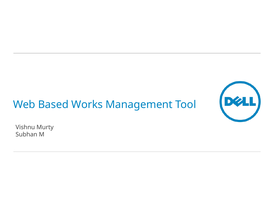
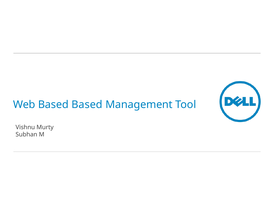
Based Works: Works -> Based (87, 105)
